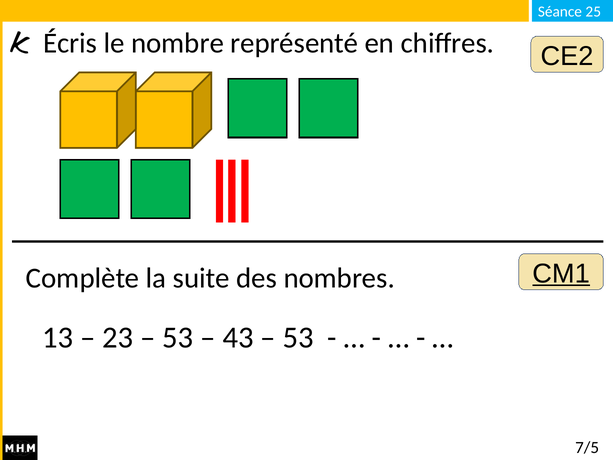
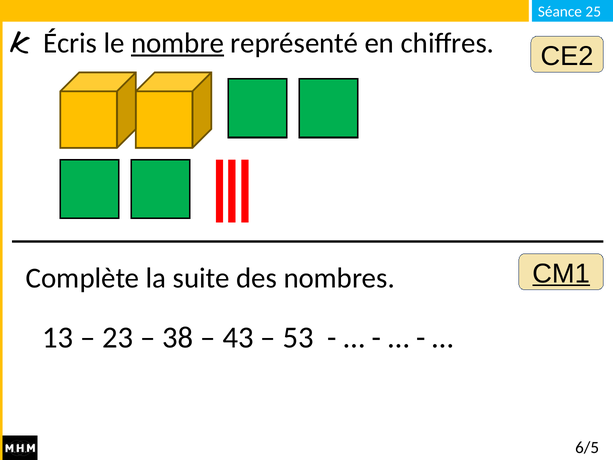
nombre underline: none -> present (178, 43)
53: 53 -> 38 (178, 337)
7/5: 7/5 -> 6/5 (587, 447)
